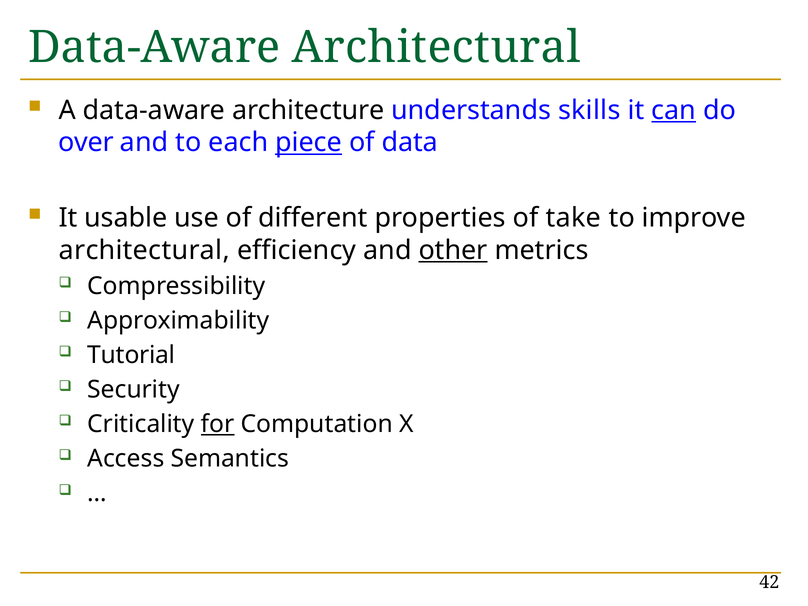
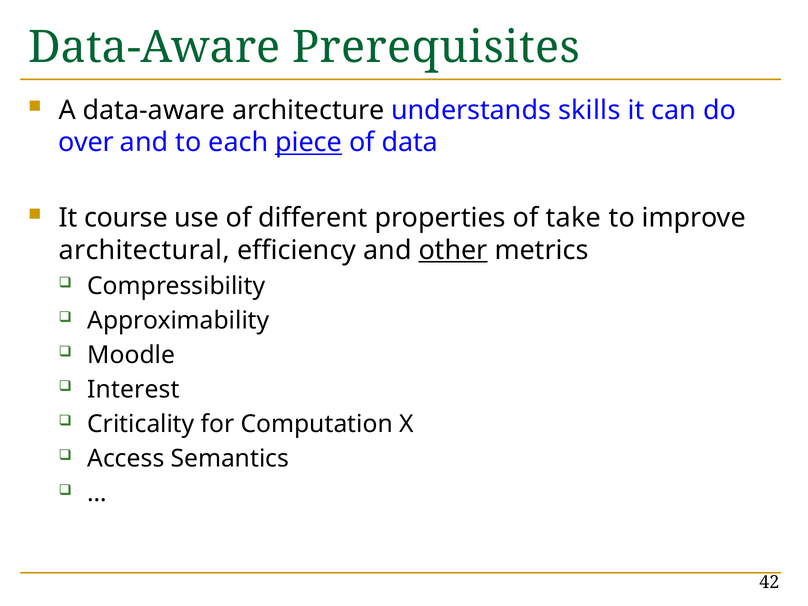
Data-Aware Architectural: Architectural -> Prerequisites (436, 48)
can underline: present -> none (674, 110)
usable: usable -> course (126, 218)
Tutorial: Tutorial -> Moodle (131, 355)
Security: Security -> Interest (134, 390)
for underline: present -> none (218, 424)
